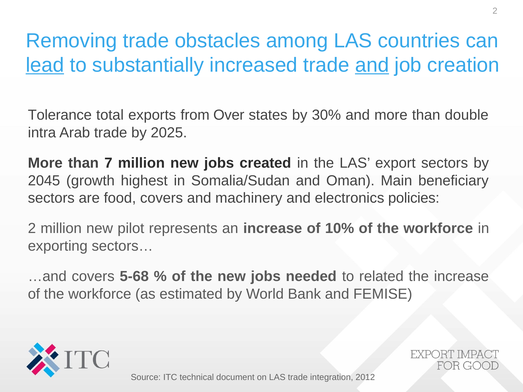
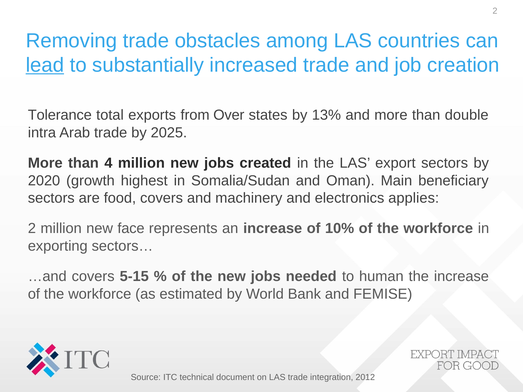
and underline: present -> none (372, 65)
30%: 30% -> 13% (326, 115)
7: 7 -> 4 (108, 163)
2045: 2045 -> 2020 (44, 181)
policies: policies -> applies (414, 198)
pilot: pilot -> face (131, 229)
5-68: 5-68 -> 5-15 (134, 277)
related: related -> human (381, 277)
